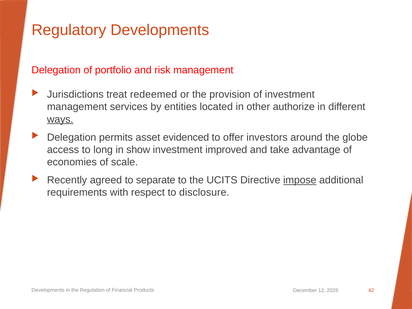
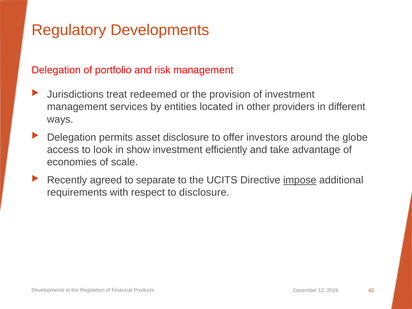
authorize: authorize -> providers (294, 107)
ways underline: present -> none (60, 119)
asset evidenced: evidenced -> disclosure (186, 137)
long: long -> look (103, 150)
improved: improved -> efficiently (226, 150)
